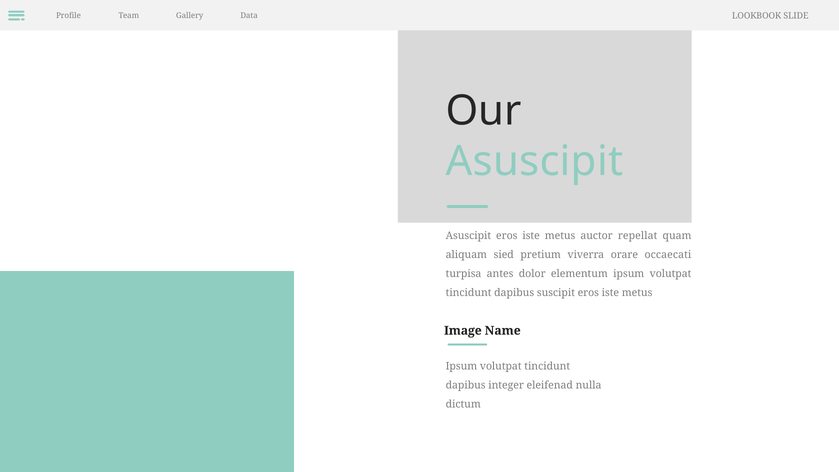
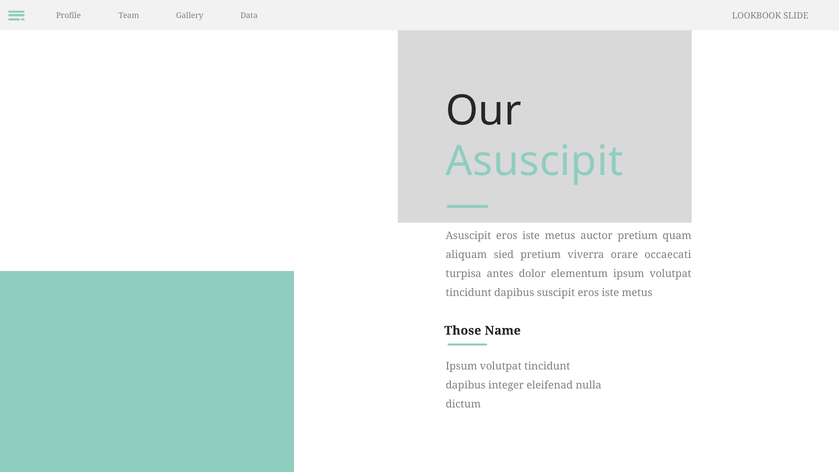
auctor repellat: repellat -> pretium (638, 236)
Image: Image -> Those (463, 331)
